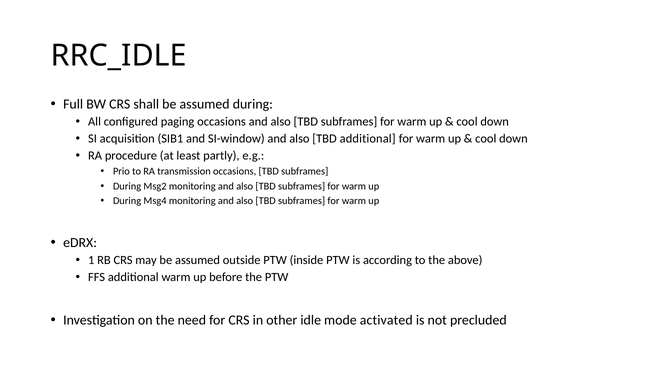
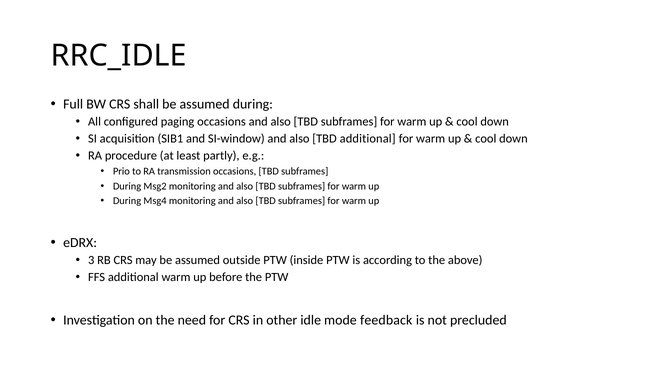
1: 1 -> 3 (91, 260)
activated: activated -> feedback (386, 320)
